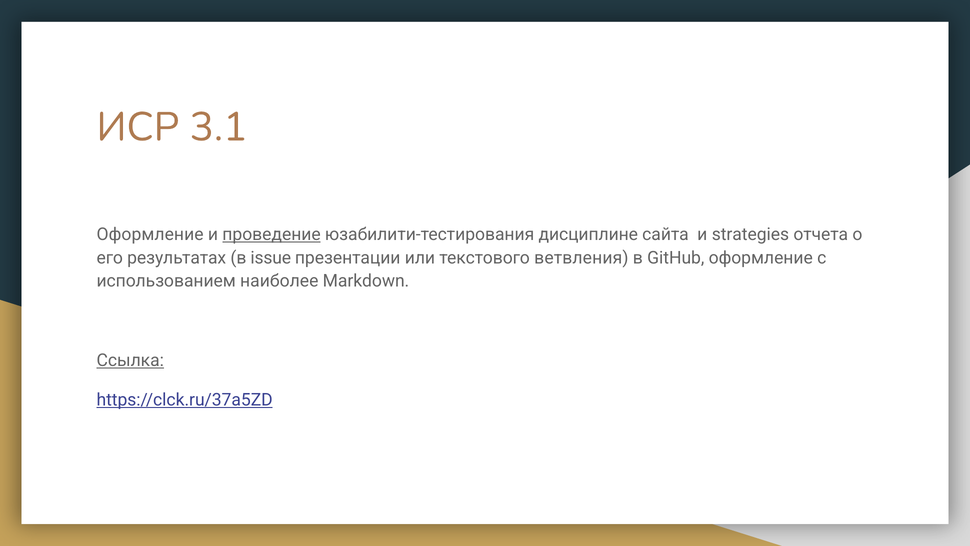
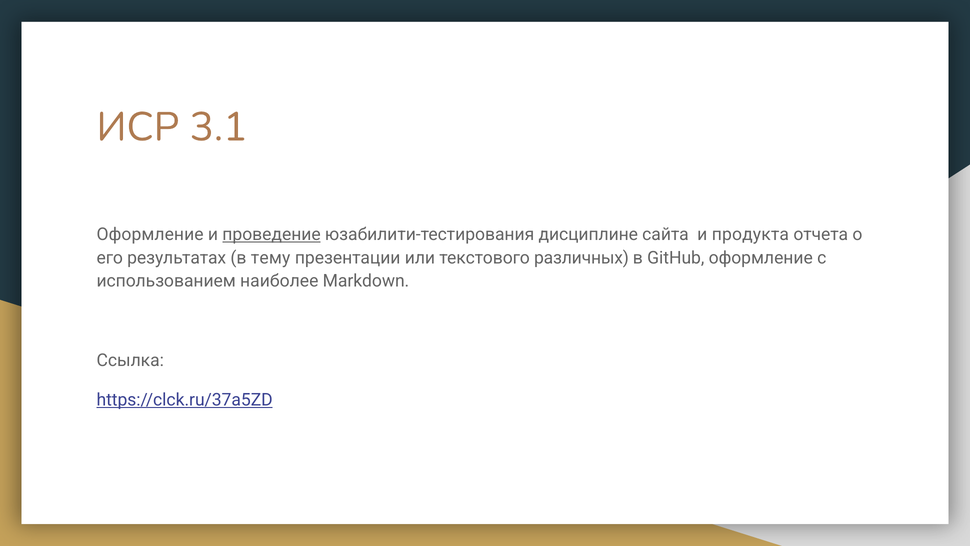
strategies: strategies -> продукта (750, 234)
issue: issue -> тему (271, 258)
ветвления: ветвления -> различных (582, 258)
Ссылка underline: present -> none (130, 360)
